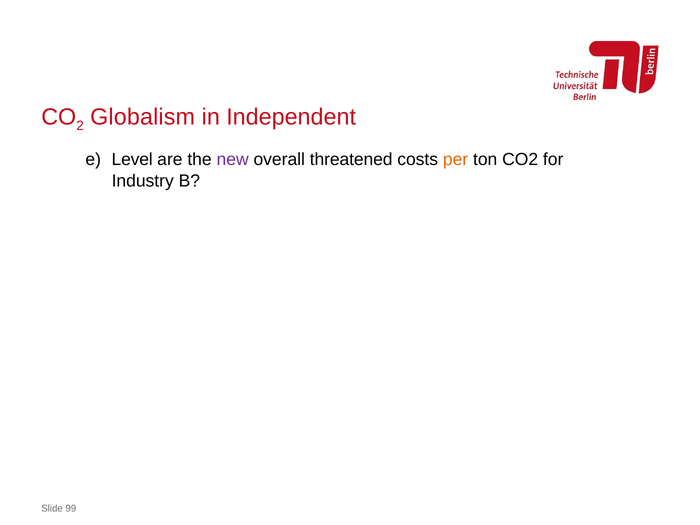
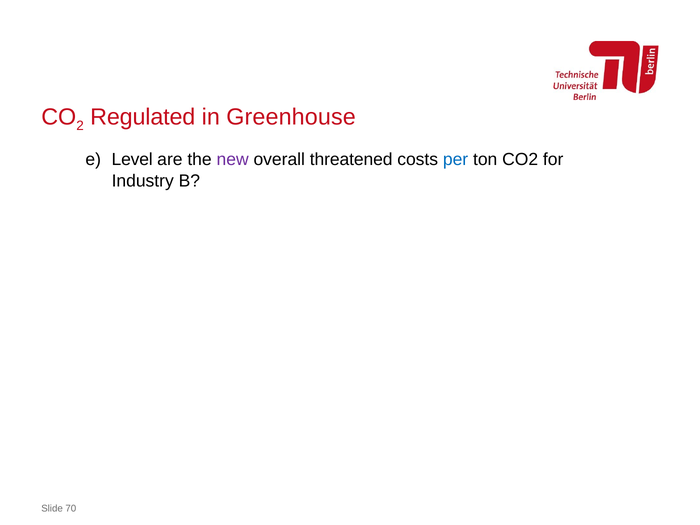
Globalism: Globalism -> Regulated (143, 117)
Independent: Independent -> Greenhouse (291, 117)
per colour: orange -> blue (456, 159)
99: 99 -> 70 (71, 509)
